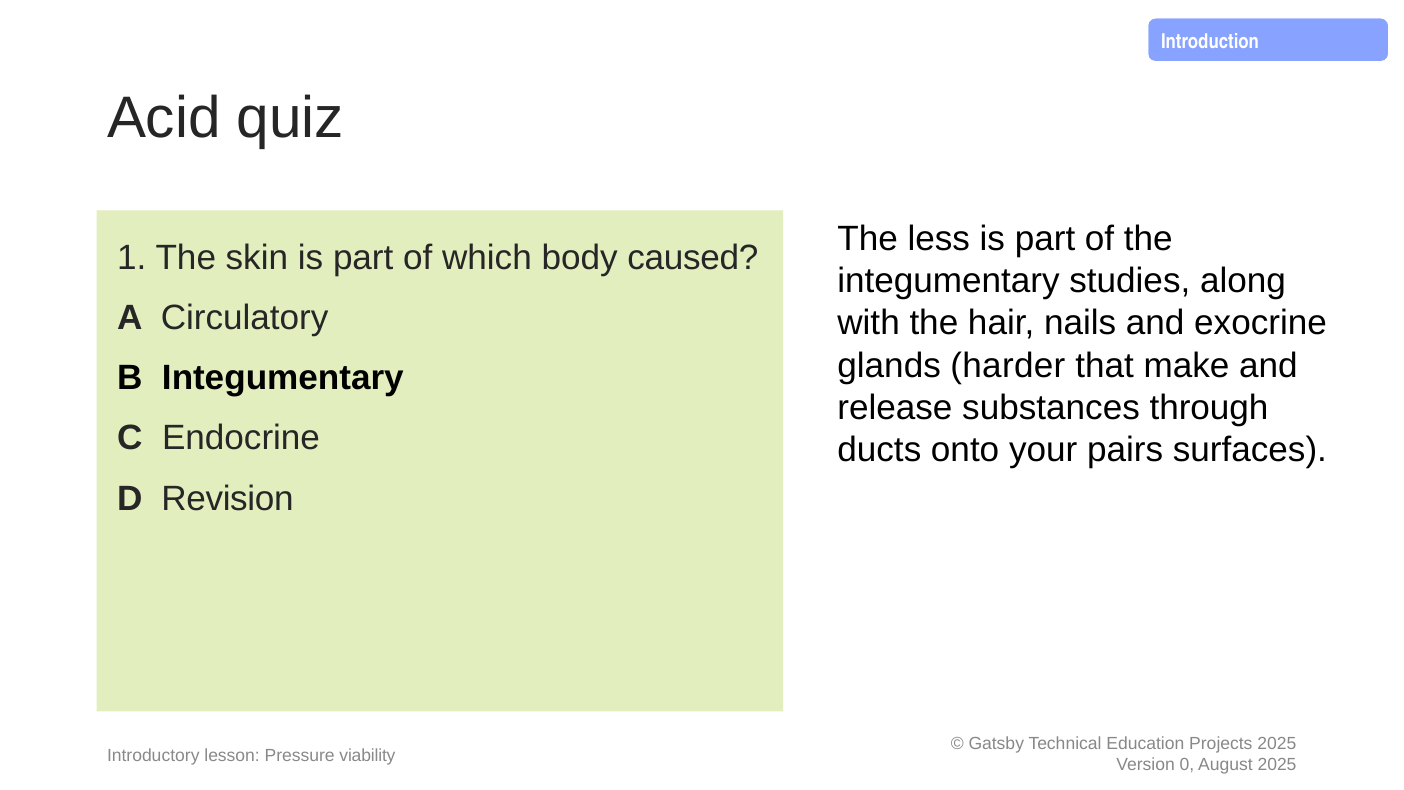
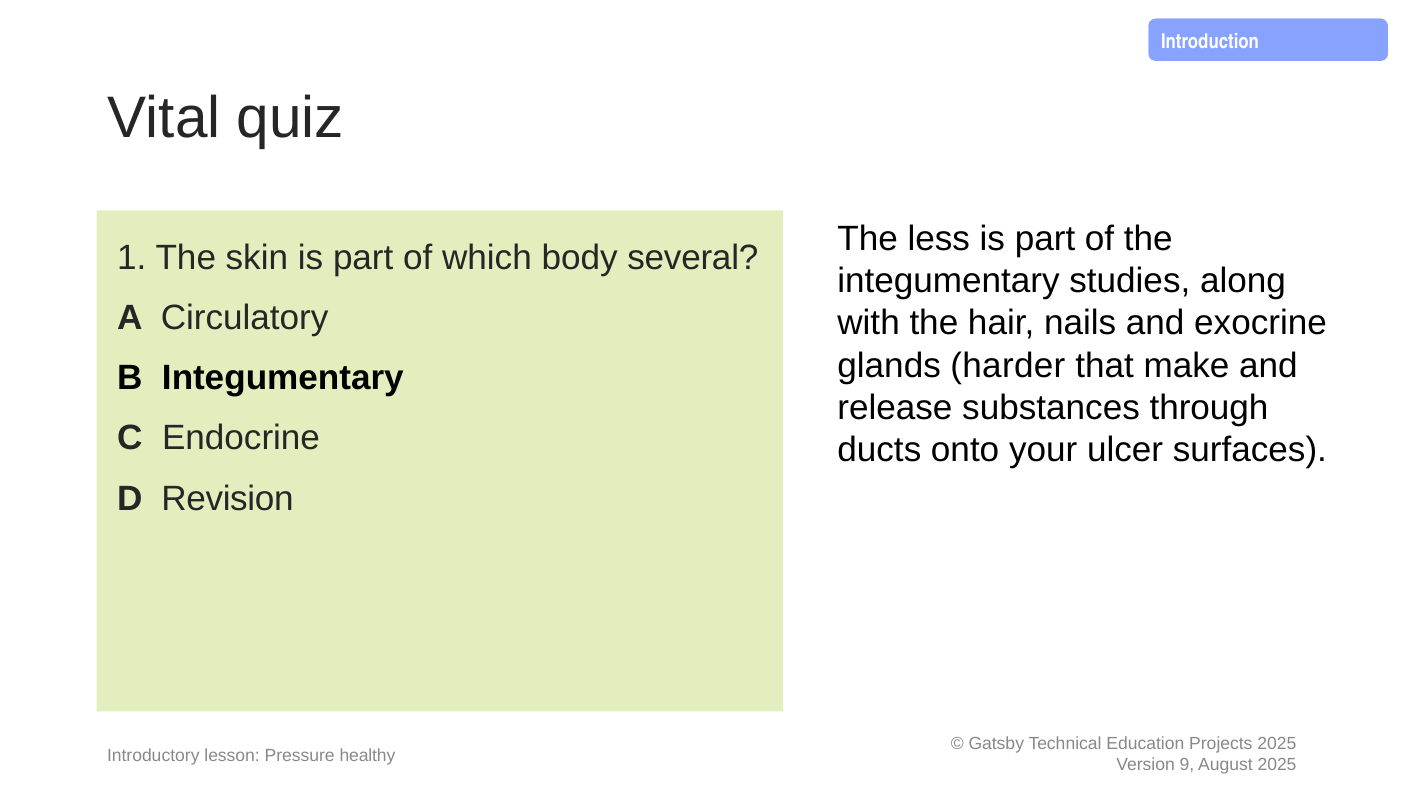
Acid: Acid -> Vital (164, 118)
caused: caused -> several (693, 258)
pairs: pairs -> ulcer (1125, 450)
viability: viability -> healthy (367, 755)
0: 0 -> 9 (1187, 765)
